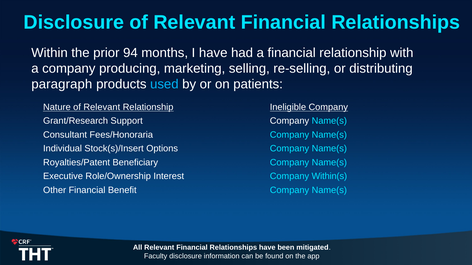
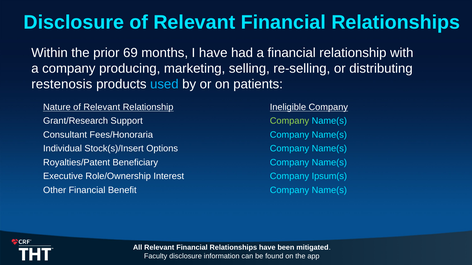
94: 94 -> 69 (130, 53)
paragraph: paragraph -> restenosis (62, 84)
Company colour: white -> light green (289, 121)
Within(s: Within(s -> Ipsum(s (329, 177)
